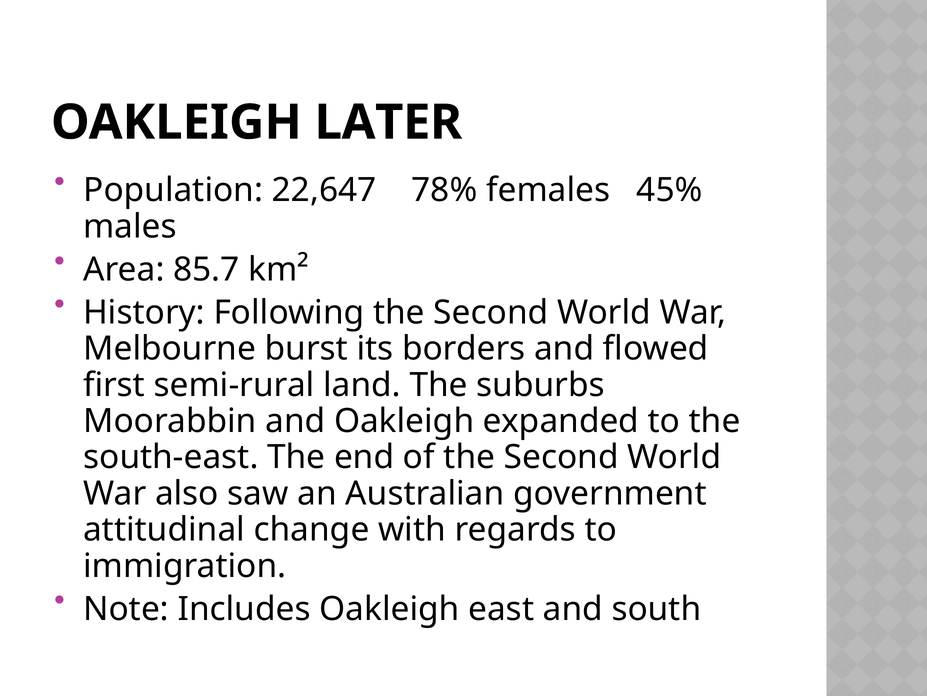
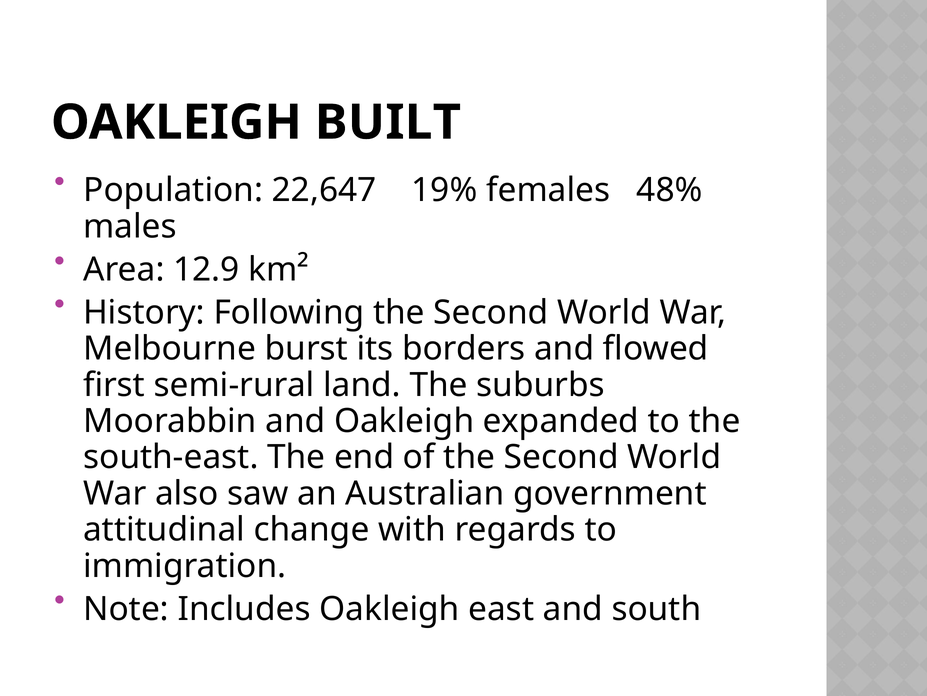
LATER: LATER -> BUILT (388, 122)
78%: 78% -> 19% (444, 190)
45%: 45% -> 48% (669, 190)
85.7: 85.7 -> 12.9 (206, 269)
